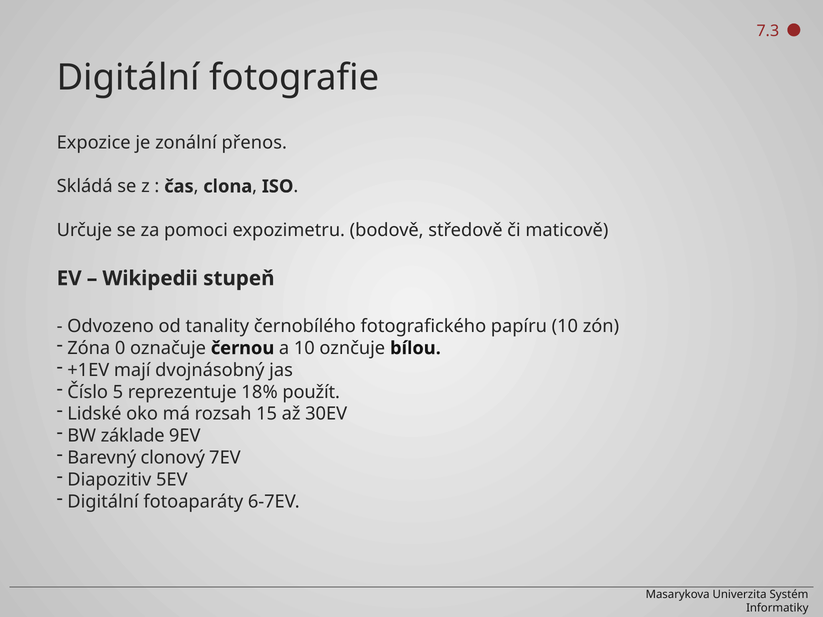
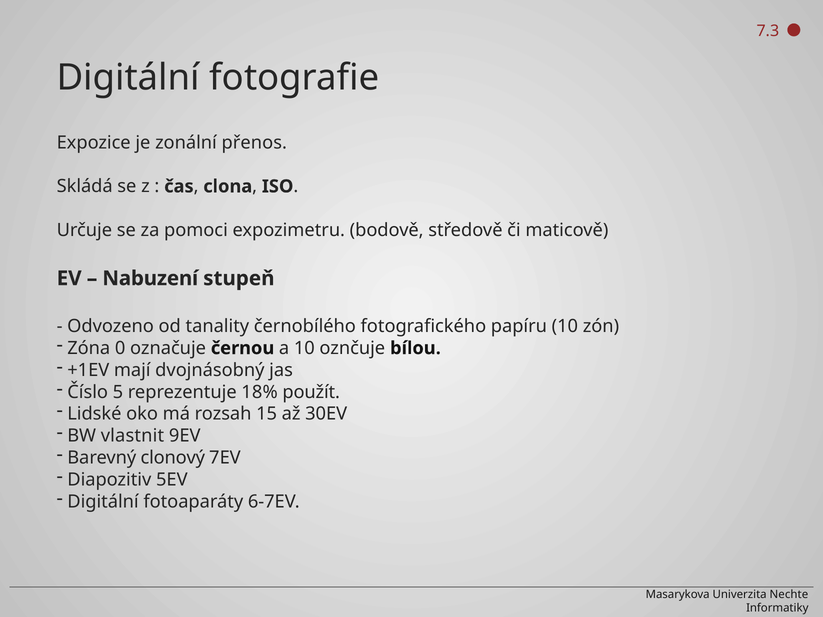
Wikipedii: Wikipedii -> Nabuzení (150, 279)
základe: základe -> vlastnit (132, 436)
Systém: Systém -> Nechte (789, 595)
